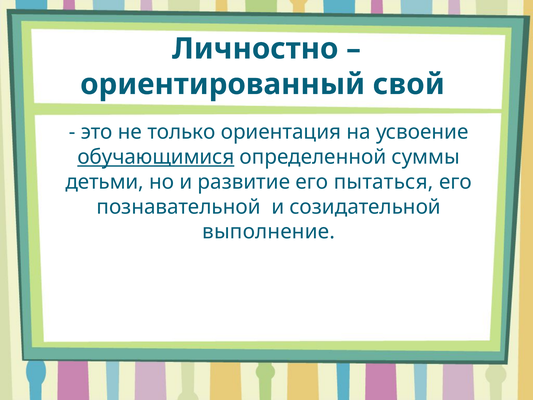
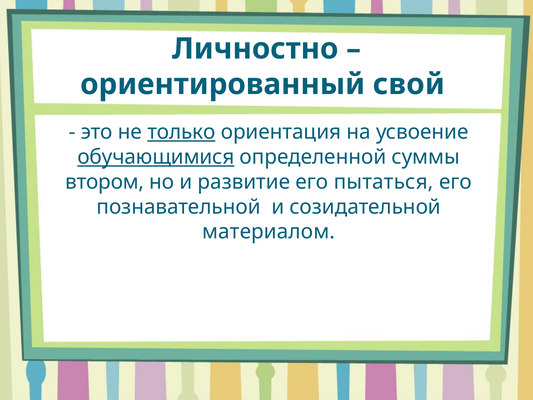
только underline: none -> present (181, 132)
детьми: детьми -> втором (105, 182)
выполнение: выполнение -> материалом (269, 232)
